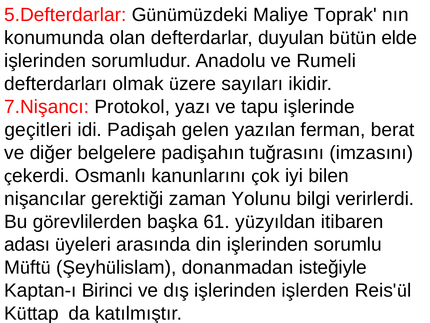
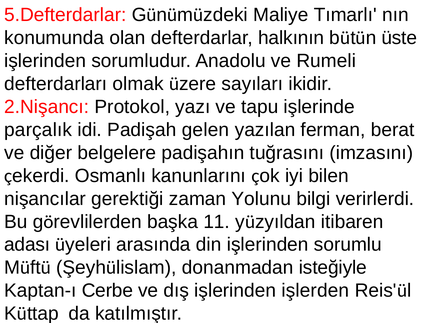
Toprak: Toprak -> Tımarlı (345, 15)
duyulan: duyulan -> halkının (291, 38)
elde: elde -> üste (399, 38)
7.Nişancı: 7.Nişancı -> 2.Nişancı (47, 107)
geçitleri: geçitleri -> parçalık (38, 130)
61: 61 -> 11 (217, 221)
Birinci: Birinci -> Cerbe (107, 290)
